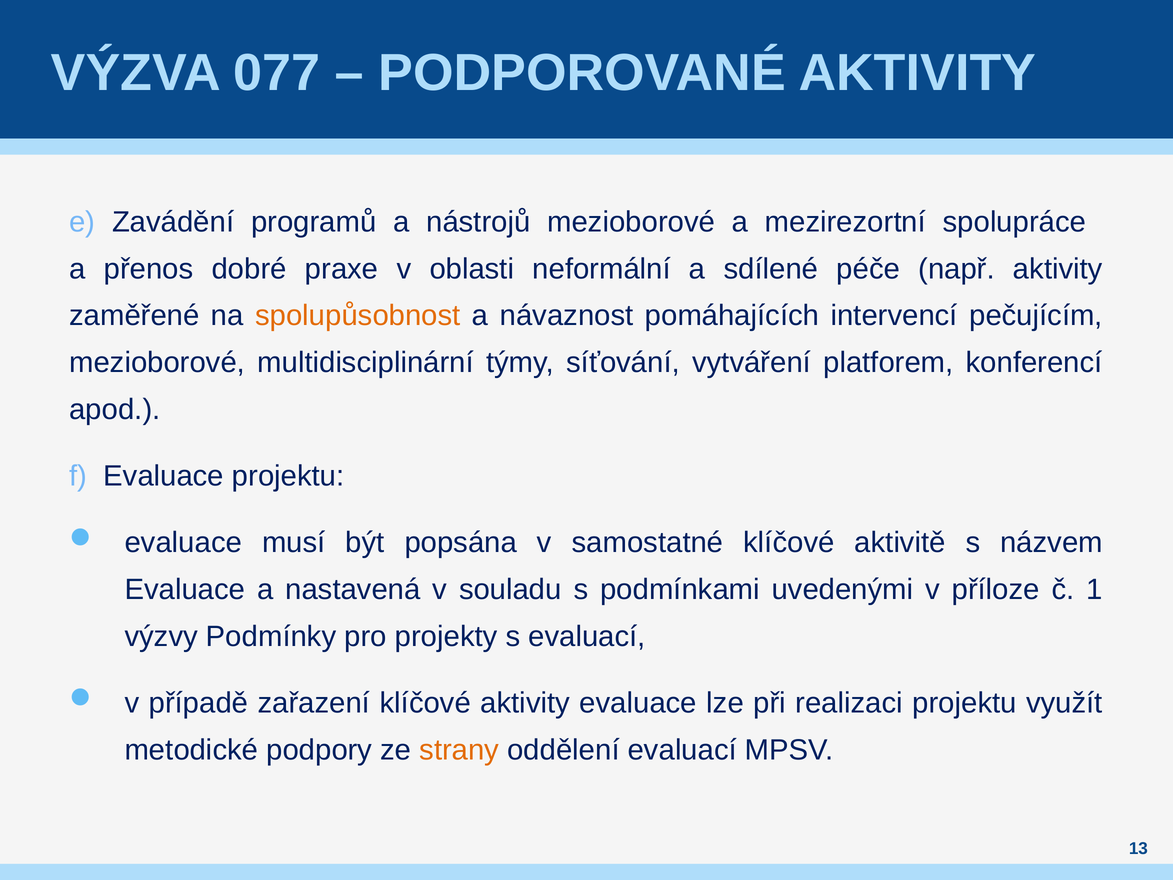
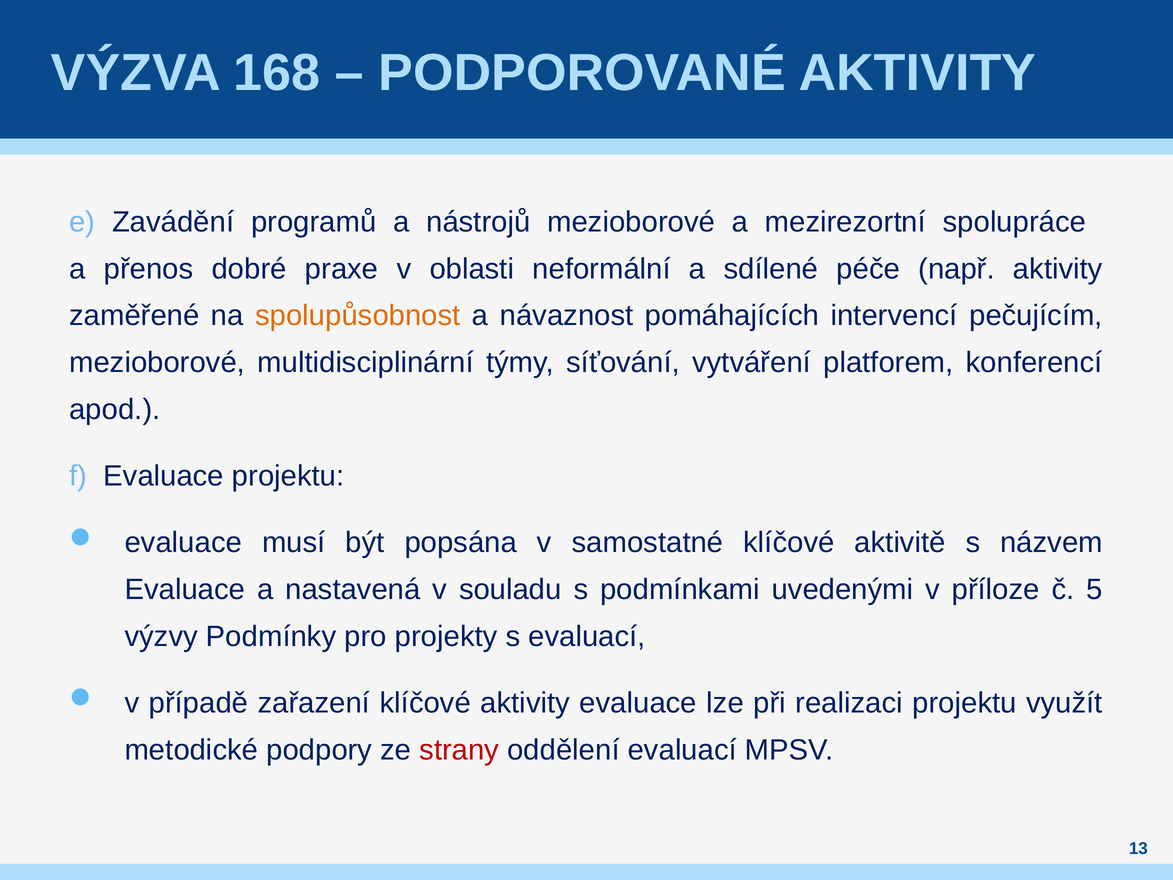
077: 077 -> 168 (277, 73)
1: 1 -> 5 (1094, 589)
strany colour: orange -> red (459, 750)
